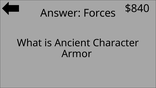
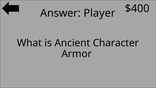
$840: $840 -> $400 (137, 9)
Forces: Forces -> Player (99, 13)
